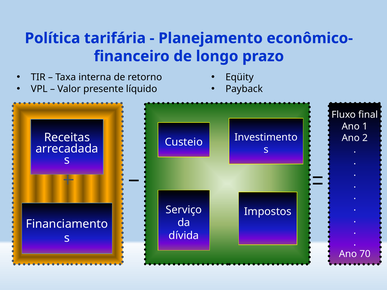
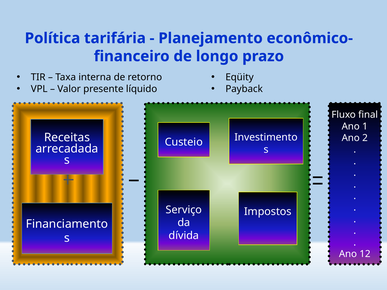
70: 70 -> 12 (365, 254)
